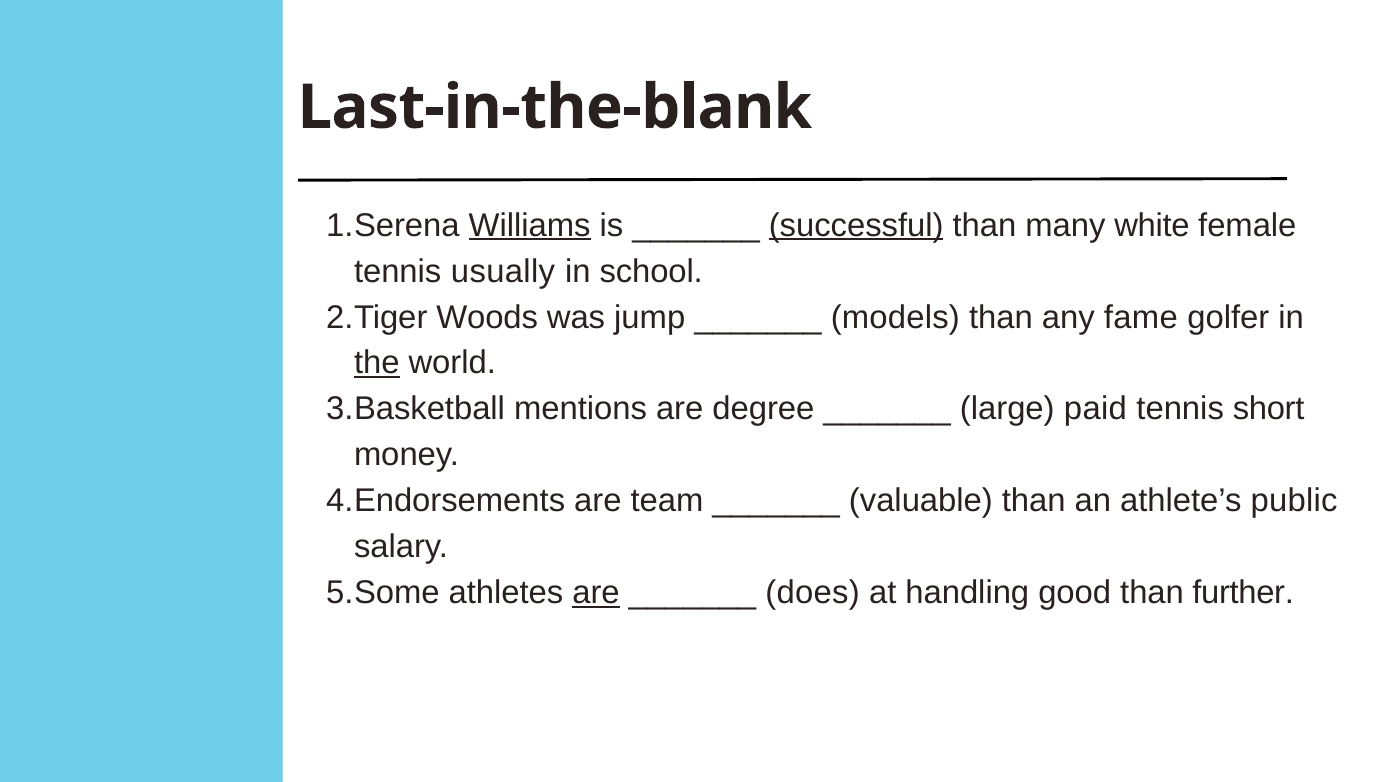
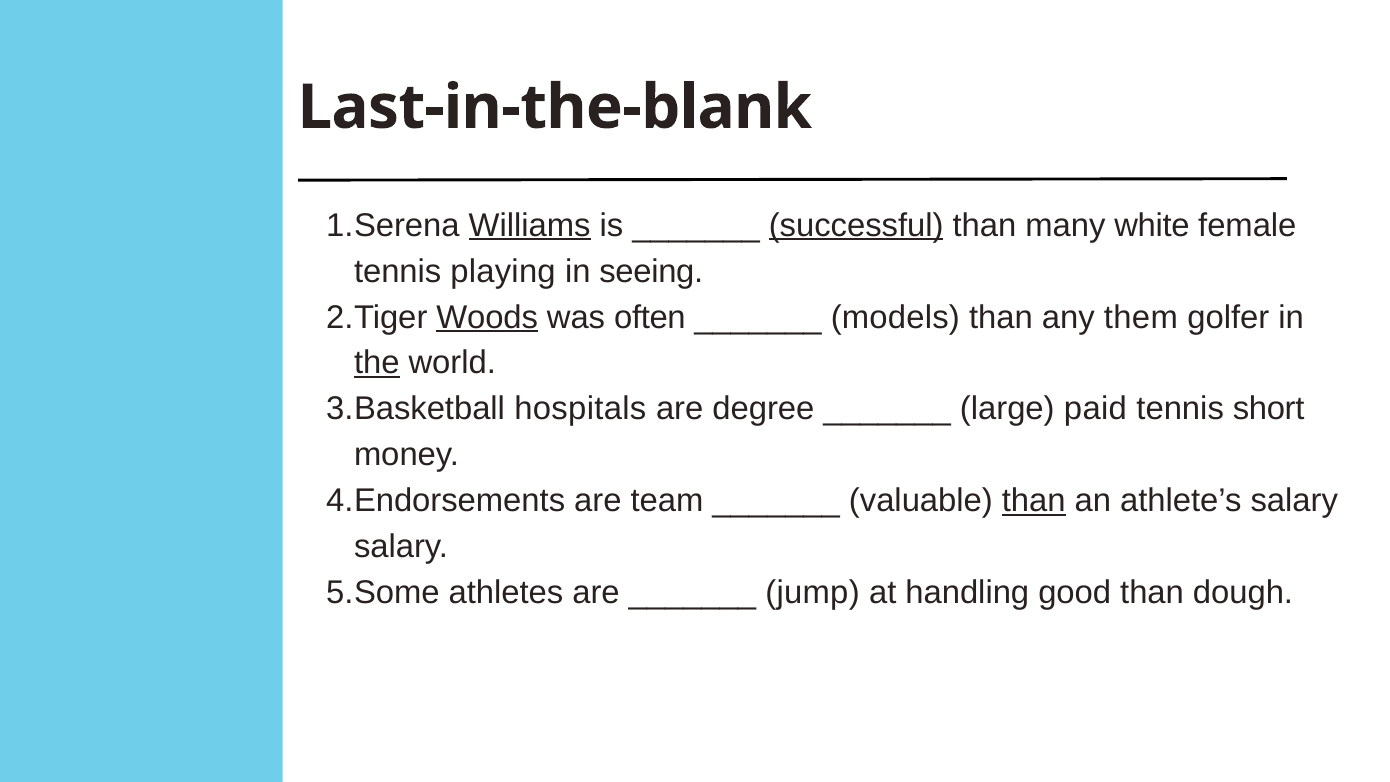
usually: usually -> playing (503, 271)
school: school -> seeing (651, 271)
Woods underline: none -> present (487, 317)
jump: jump -> often (650, 317)
fame: fame -> them (1141, 317)
mentions: mentions -> hospitals (580, 409)
than underline: none -> present (1034, 501)
athlete’s public: public -> salary (1294, 501)
are underline: present -> none (596, 593)
does: does -> jump (813, 593)
further: further -> dough (1243, 593)
